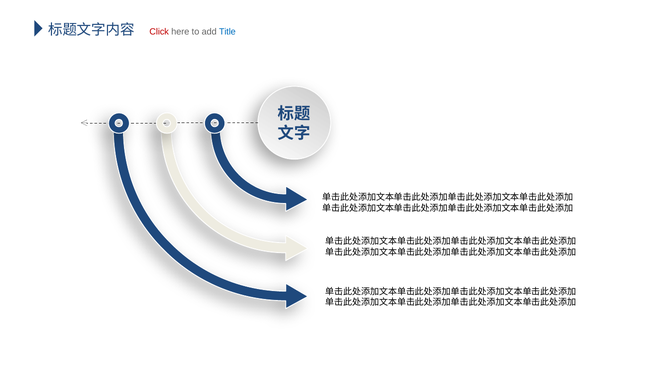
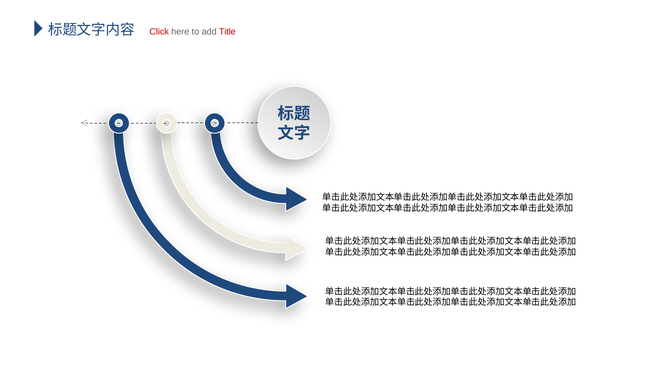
Title colour: blue -> red (227, 32)
